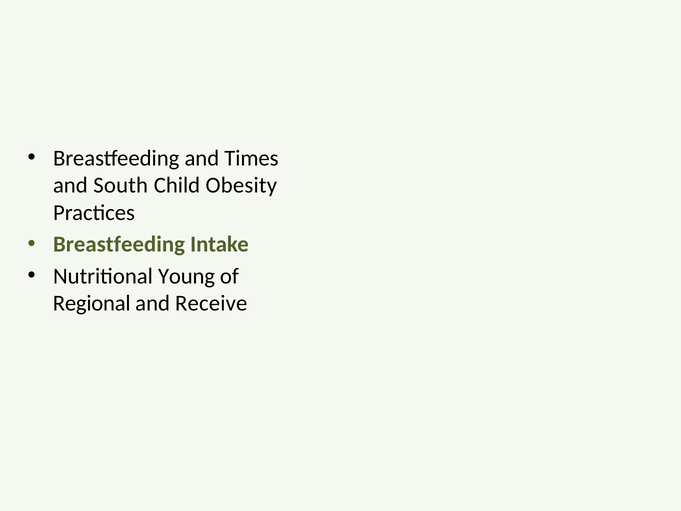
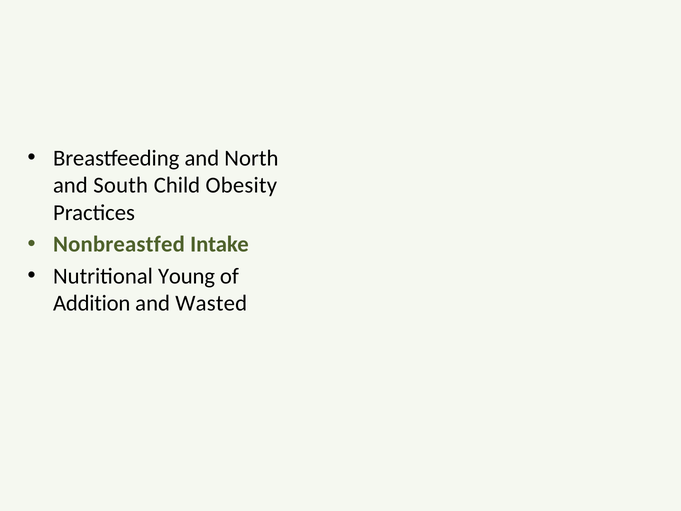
Times: Times -> North (251, 158)
Breastfeeding: Breastfeeding -> Nonbreastfed (119, 244)
Regional: Regional -> Addition (92, 303)
Receive: Receive -> Wasted (211, 303)
